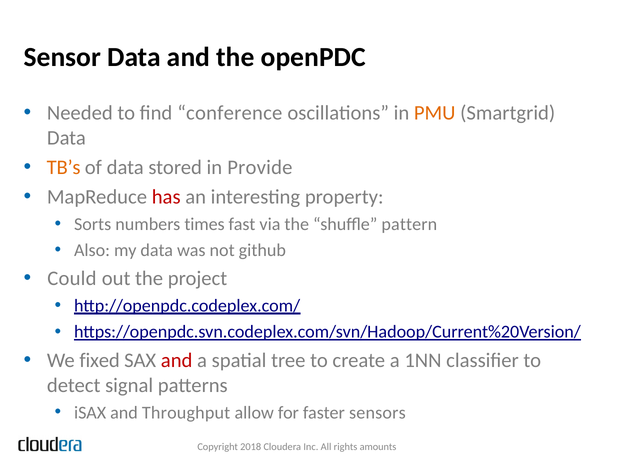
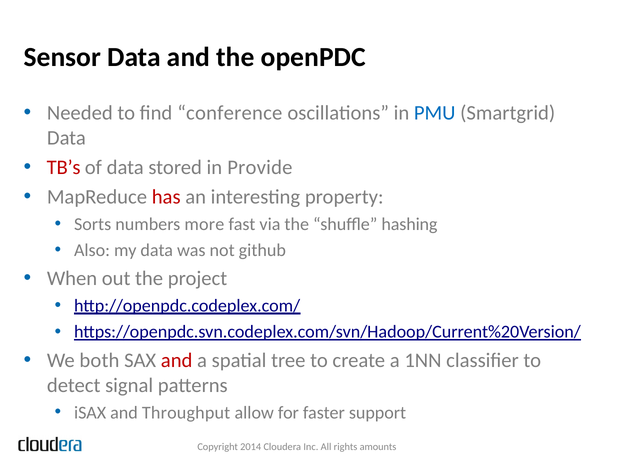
PMU colour: orange -> blue (435, 113)
TB’s colour: orange -> red (64, 168)
times: times -> more (204, 224)
pattern: pattern -> hashing (409, 224)
Could: Could -> When (72, 278)
fixed: fixed -> both (99, 361)
sensors: sensors -> support (378, 413)
2018: 2018 -> 2014 (251, 447)
